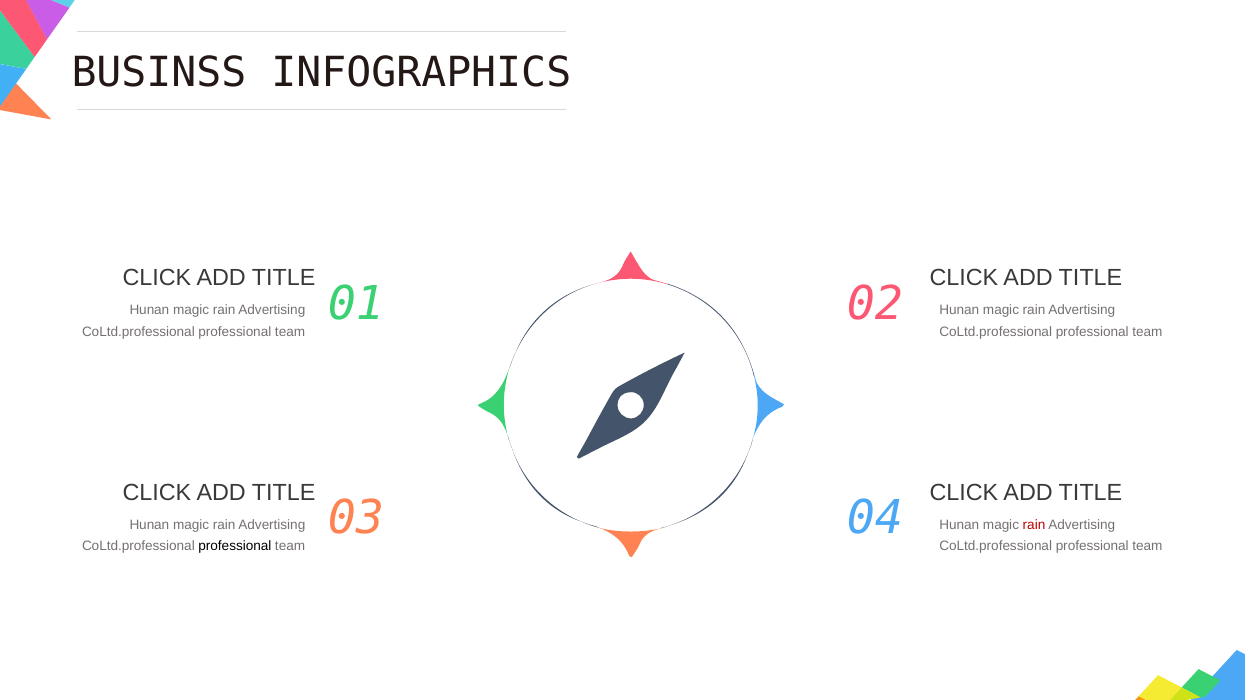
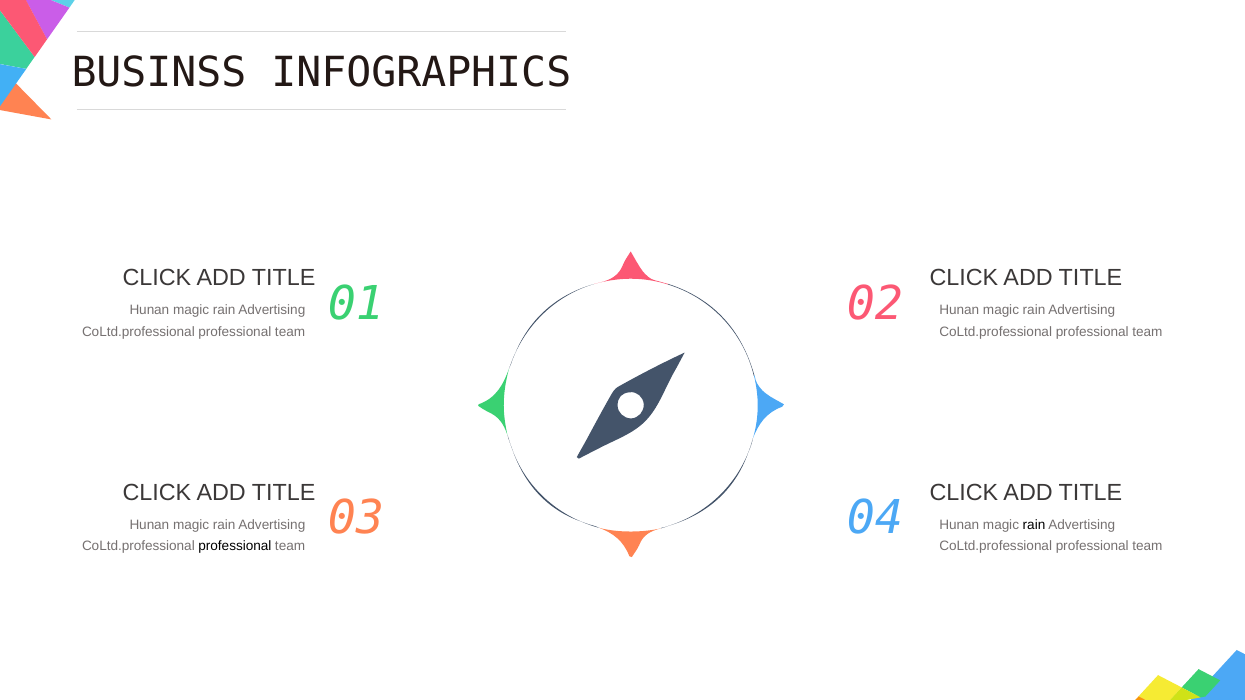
rain colour: red -> black (1034, 525)
